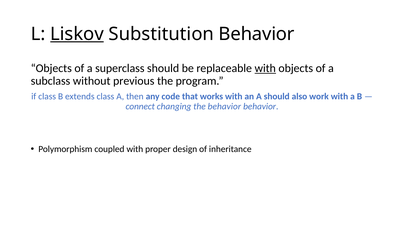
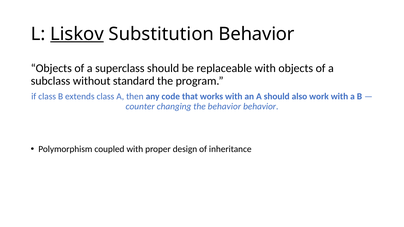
with underline: present -> none (265, 68)
previous: previous -> standard (134, 81)
connect: connect -> counter (140, 107)
